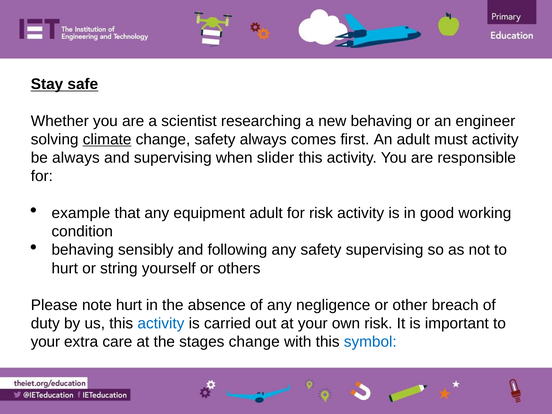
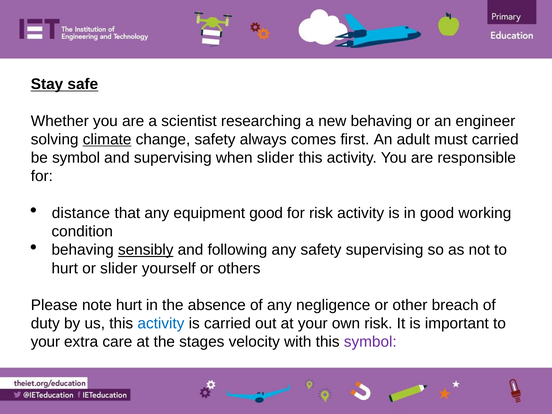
must activity: activity -> carried (495, 139)
be always: always -> symbol (76, 158)
example: example -> distance (81, 213)
equipment adult: adult -> good (266, 213)
sensibly underline: none -> present (146, 250)
or string: string -> slider (119, 268)
stages change: change -> velocity (254, 342)
symbol colour: blue -> purple (370, 342)
